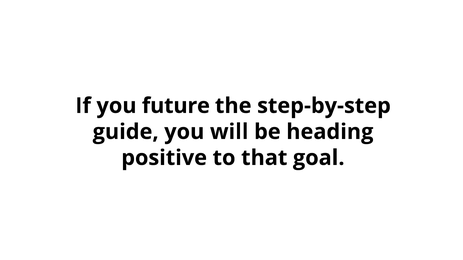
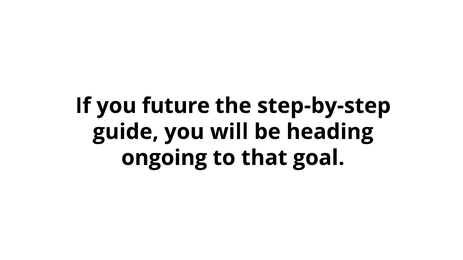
positive: positive -> ongoing (164, 158)
